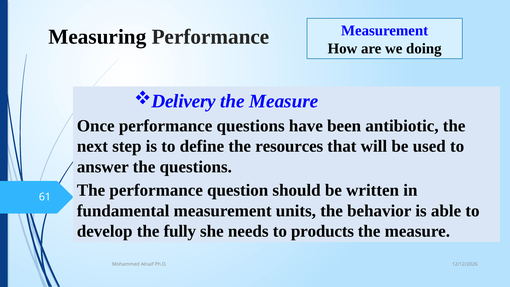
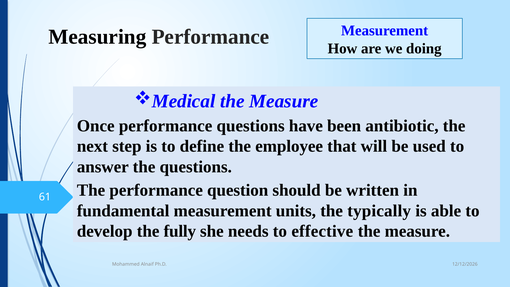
Delivery: Delivery -> Medical (183, 101)
resources: resources -> employee (289, 146)
behavior: behavior -> typically (379, 211)
products: products -> effective (322, 231)
